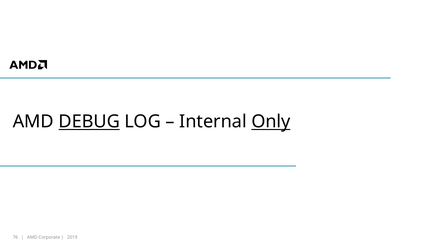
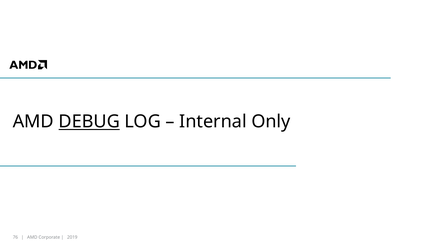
Only underline: present -> none (271, 122)
